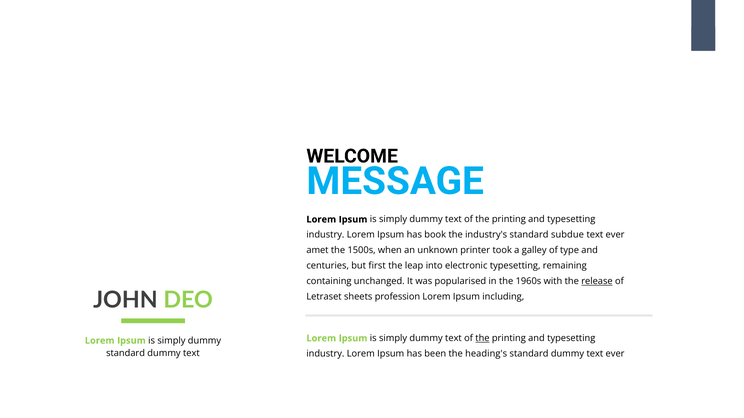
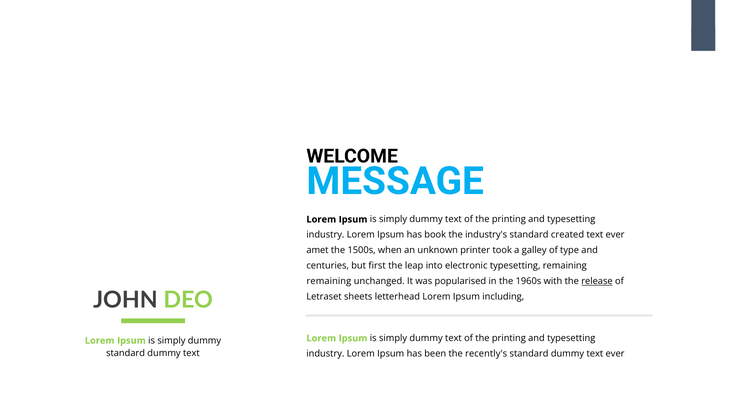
subdue: subdue -> created (567, 235)
containing: containing -> remaining (329, 282)
profession: profession -> letterhead (397, 297)
the underline: present -> none (482, 339)
heading's: heading's -> recently's (486, 354)
